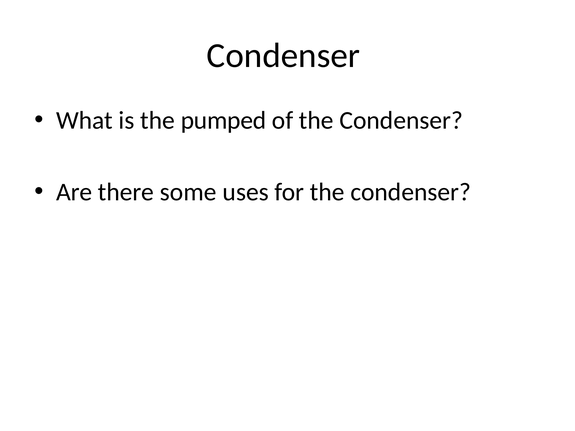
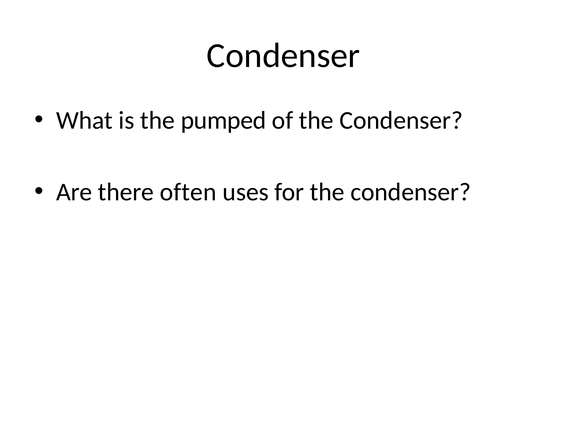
some: some -> often (188, 192)
